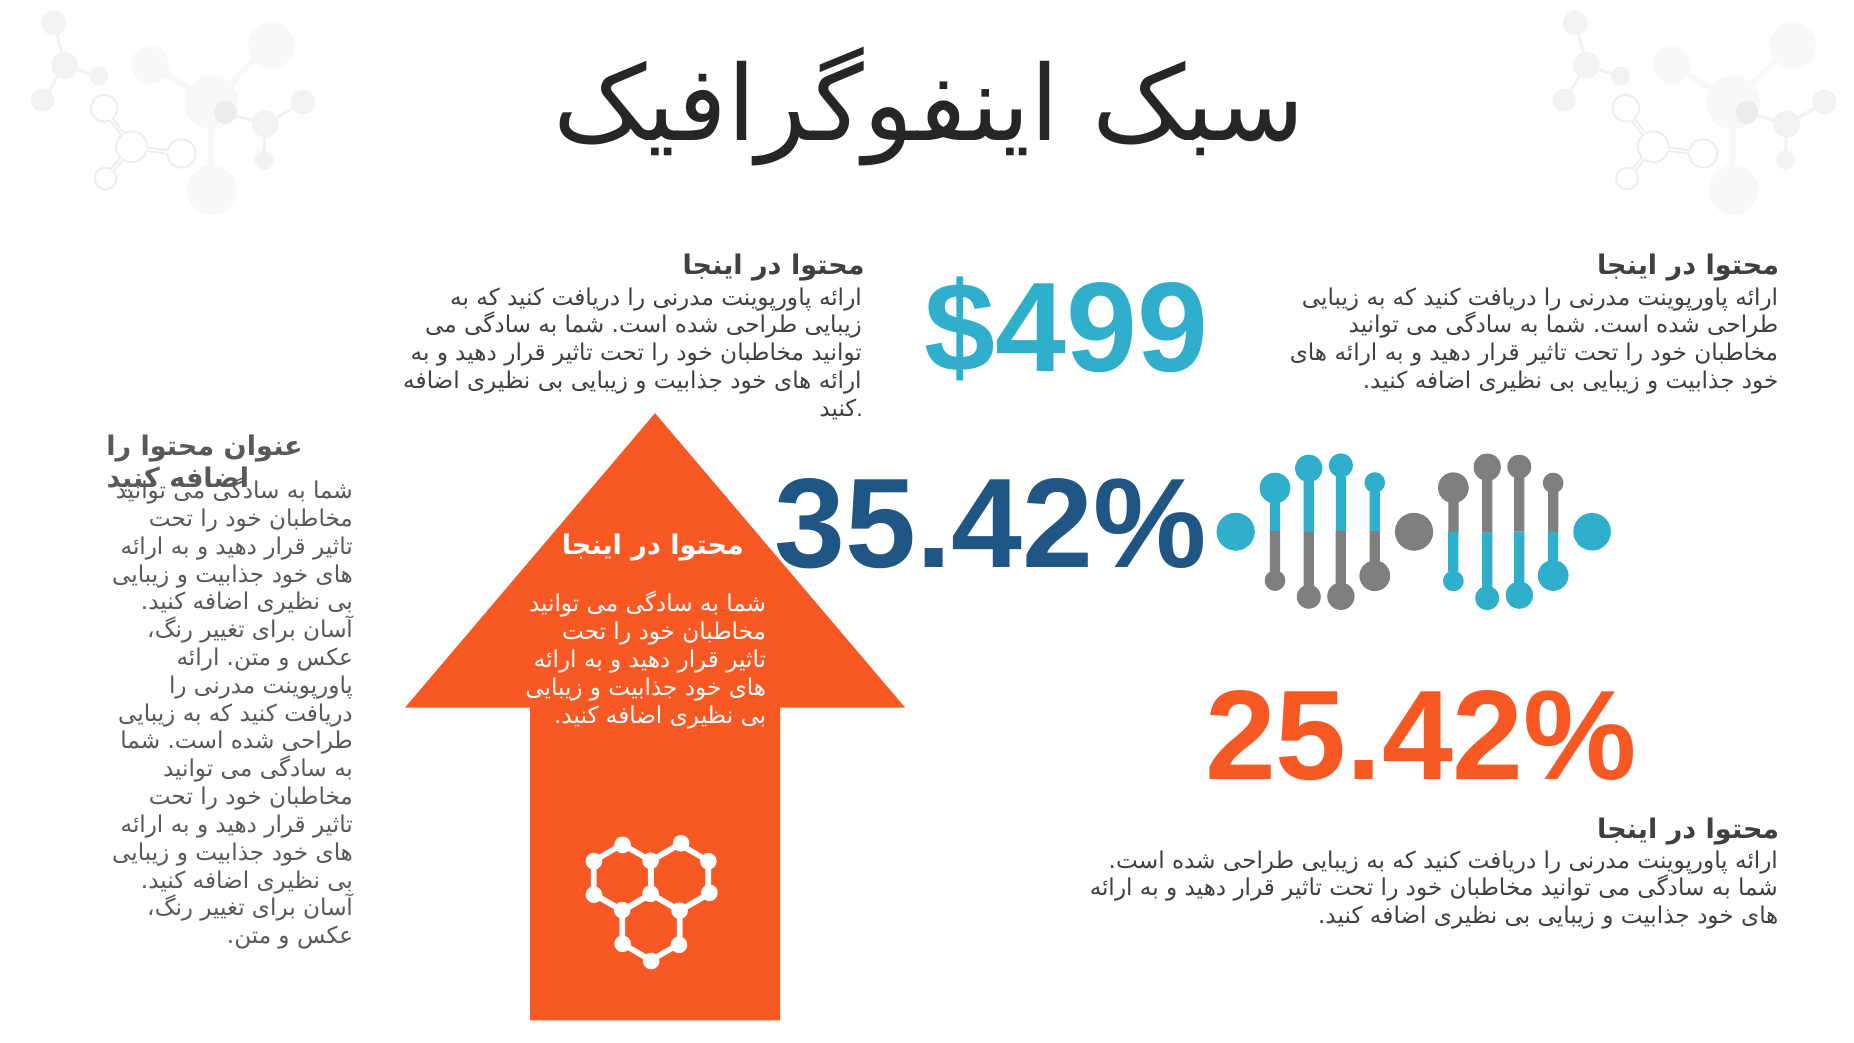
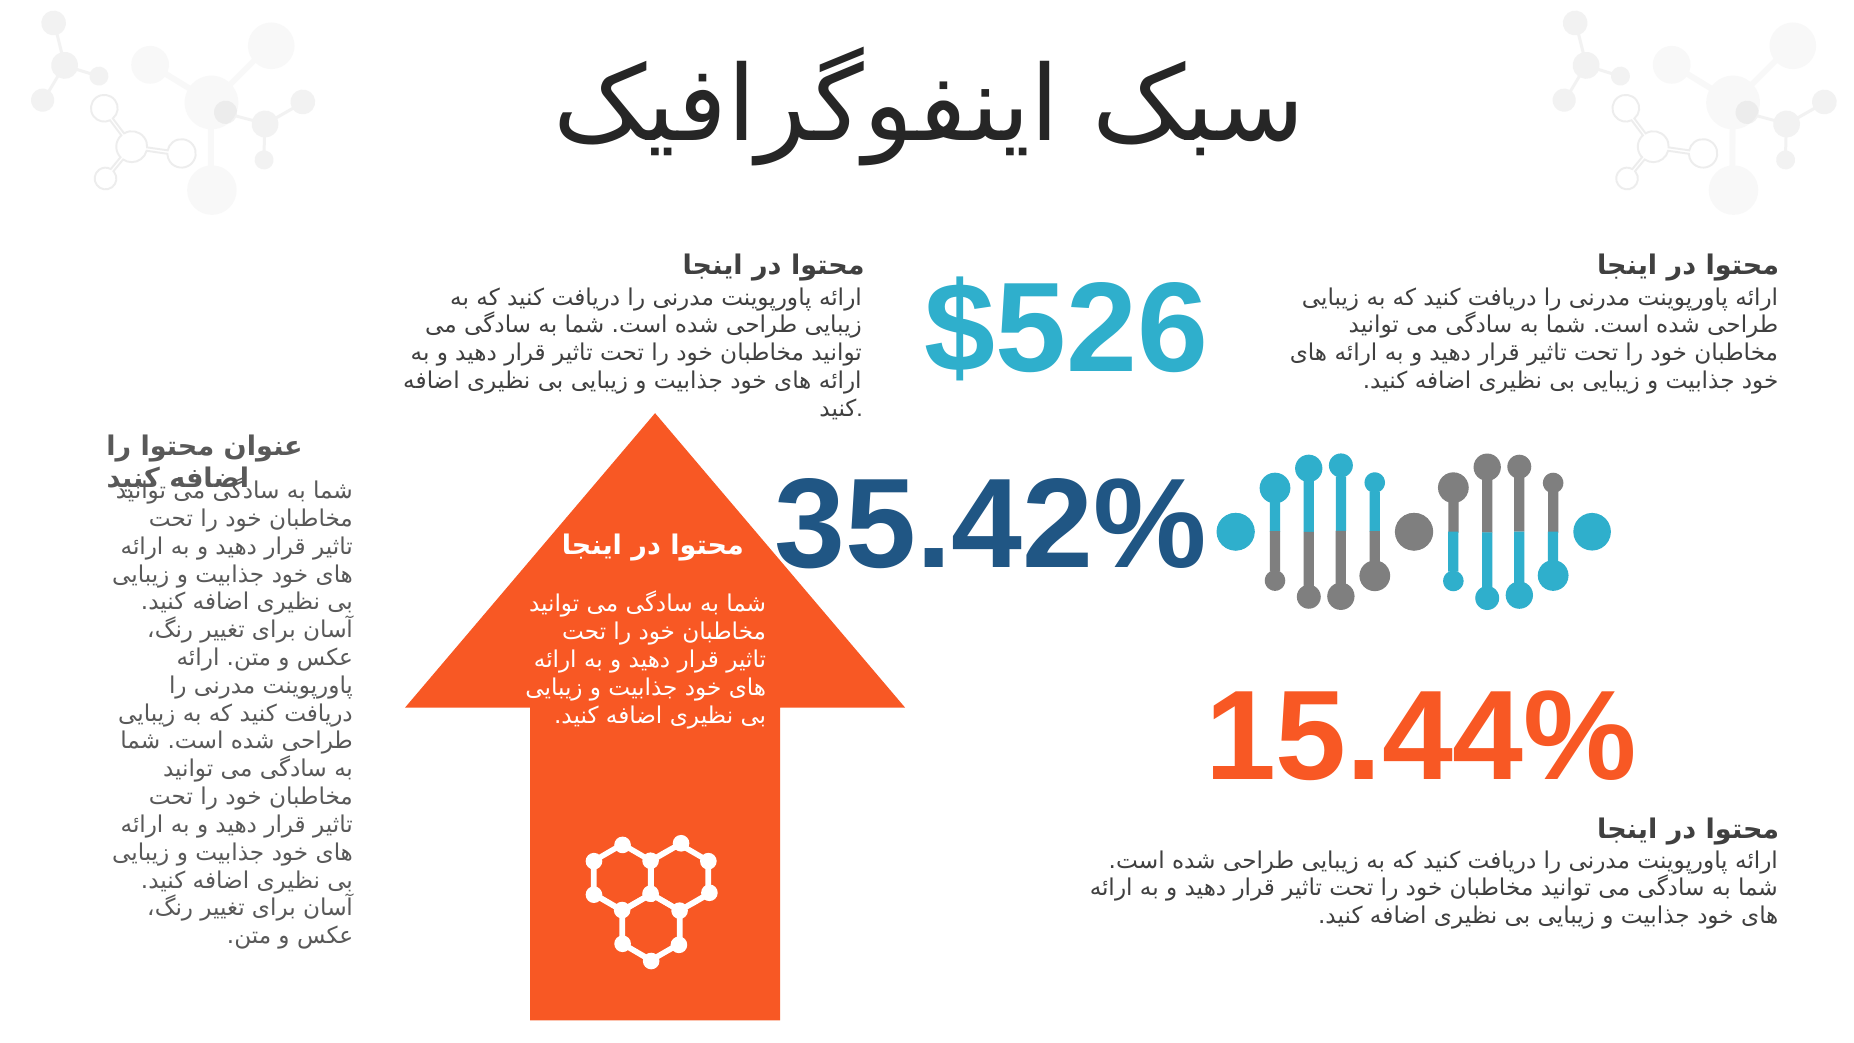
$499: $499 -> $526 (1066, 329)
25.42%: 25.42% -> 15.44% (1421, 738)
